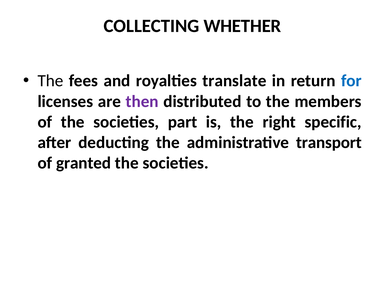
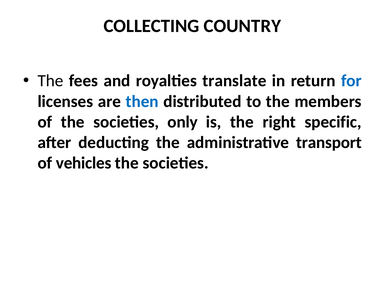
WHETHER: WHETHER -> COUNTRY (242, 26)
then colour: purple -> blue (142, 101)
part: part -> only (183, 122)
granted: granted -> vehicles (84, 163)
